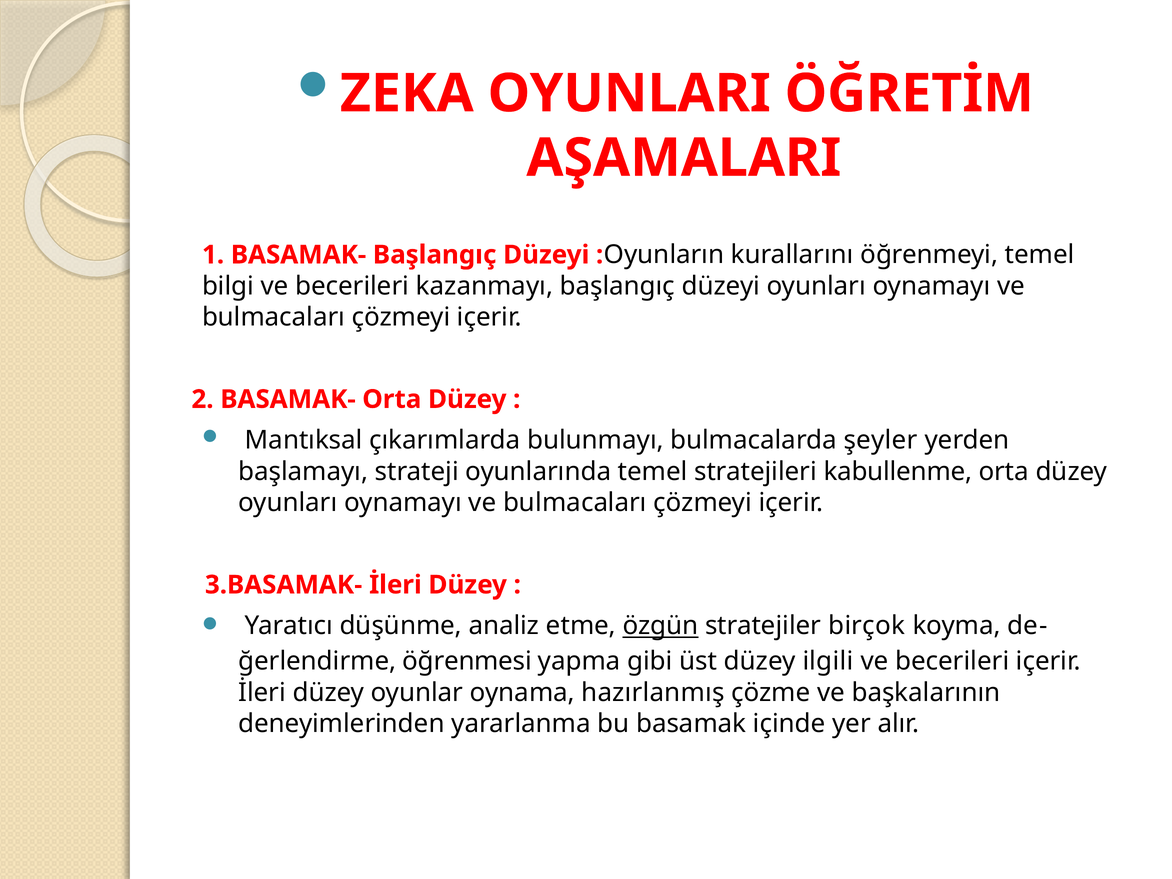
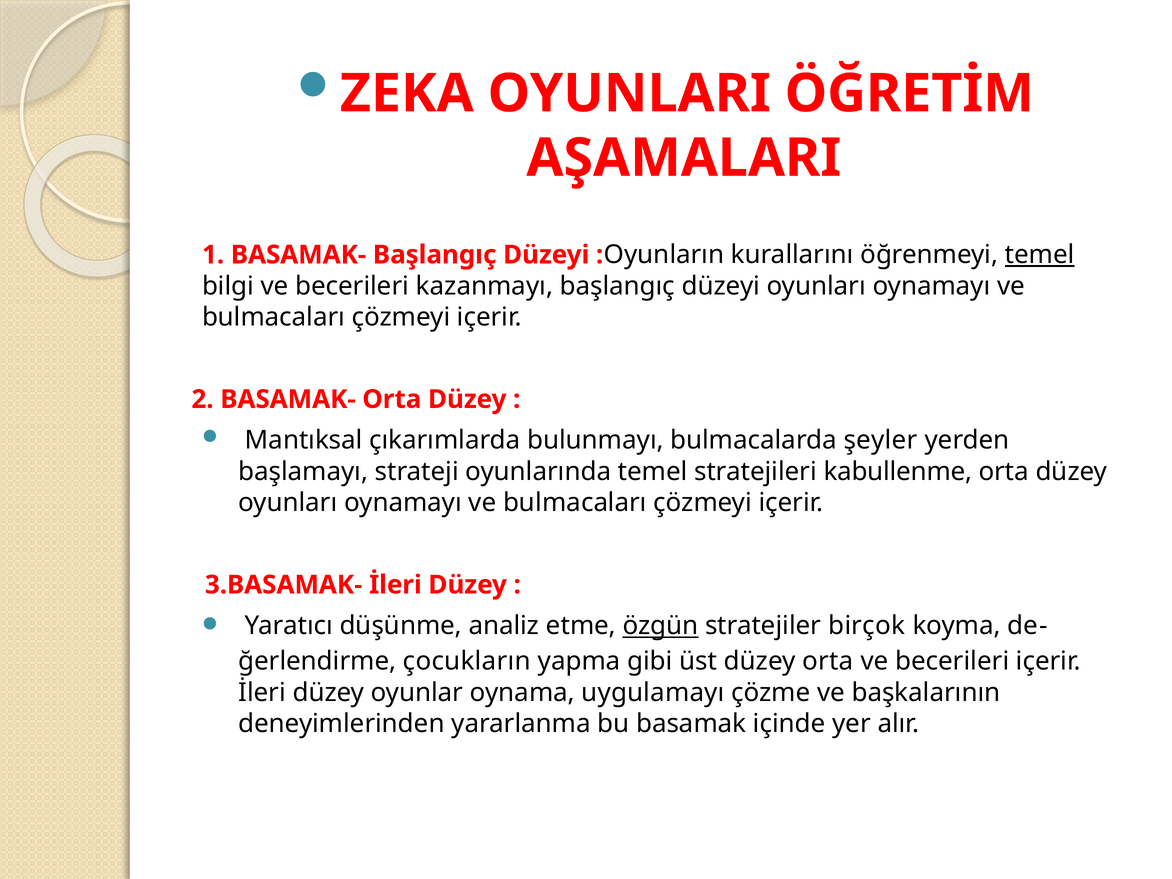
temel underline: none -> present (1040, 255)
öğrenmesi: öğrenmesi -> çocukların (467, 661)
düzey ilgili: ilgili -> orta (828, 661)
hazırlanmış: hazırlanmış -> uygulamayı (653, 692)
